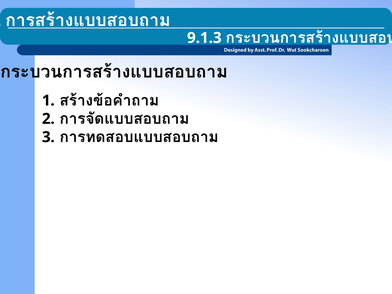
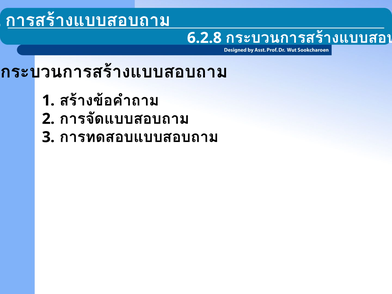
9.1.3: 9.1.3 -> 6.2.8 (204, 38)
